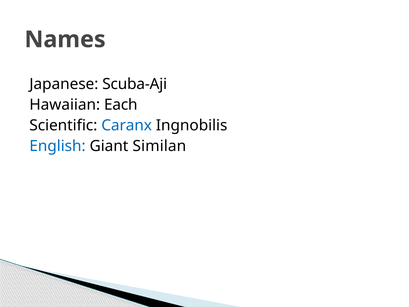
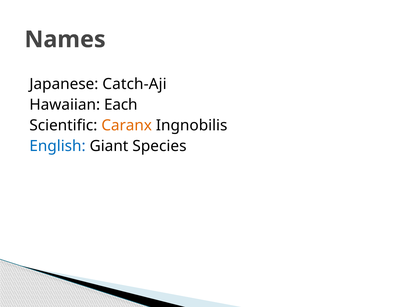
Scuba-Aji: Scuba-Aji -> Catch-Aji (135, 84)
Caranx colour: blue -> orange (127, 125)
Similan: Similan -> Species (159, 146)
